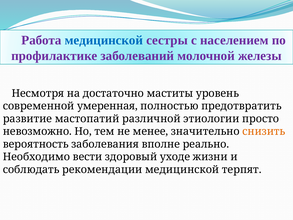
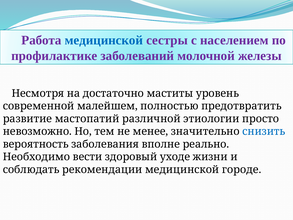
умеренная: умеренная -> малейшем (107, 106)
снизить colour: orange -> blue (264, 131)
терпят: терпят -> городе (242, 169)
